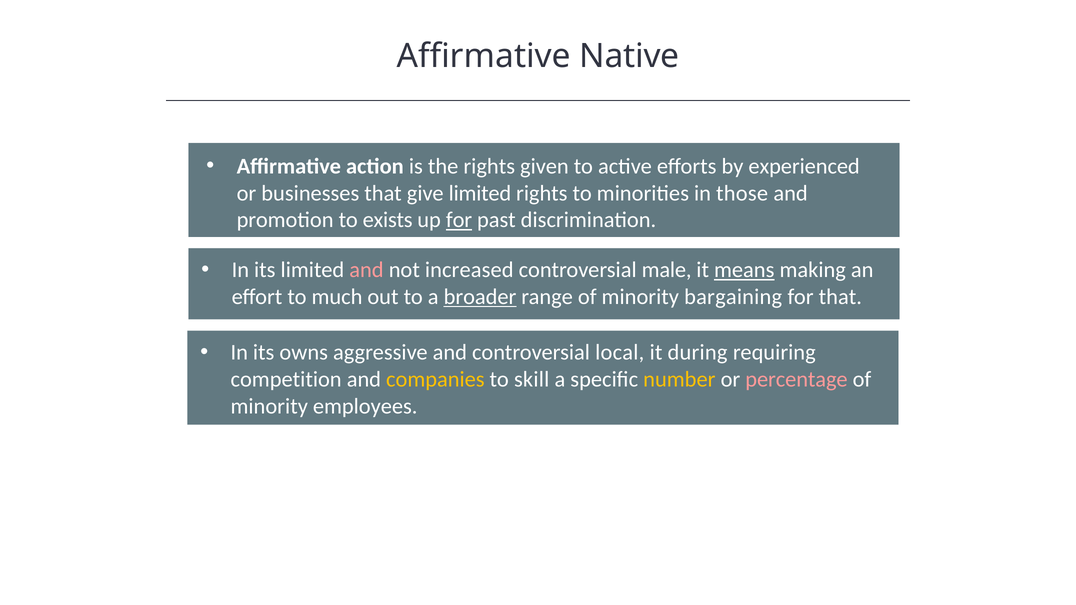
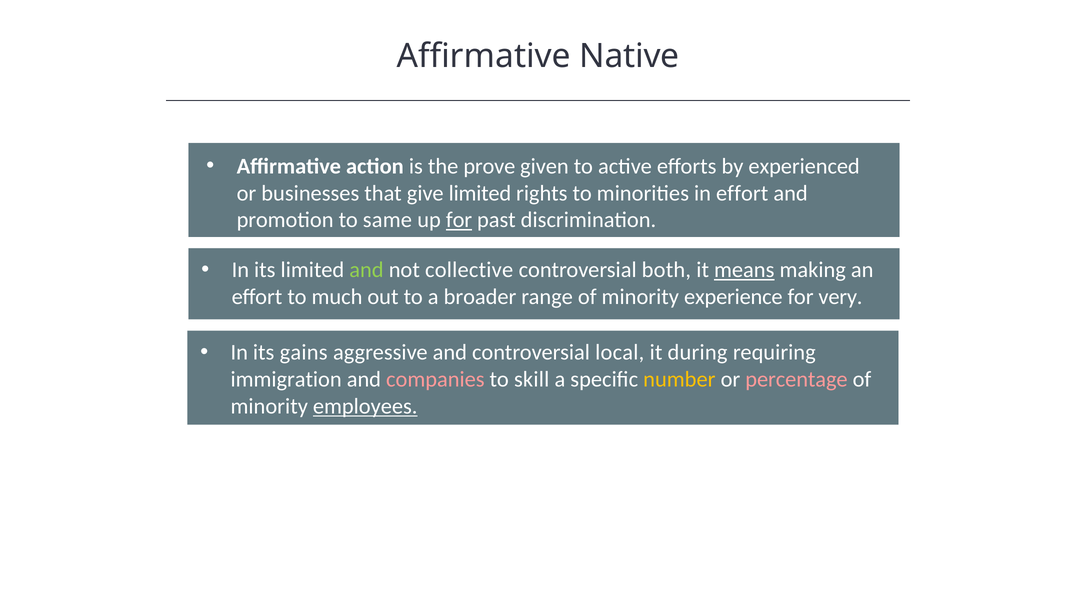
the rights: rights -> prove (489, 166)
in those: those -> effort (742, 193)
exists: exists -> same (387, 220)
and colour: pink -> light green (366, 270)
increased: increased -> collective (469, 270)
male: male -> both (666, 270)
broader underline: present -> none (480, 297)
bargaining: bargaining -> experience (733, 297)
for that: that -> very (840, 297)
owns: owns -> gains (304, 353)
competition: competition -> immigration (286, 380)
companies colour: yellow -> pink (435, 380)
employees underline: none -> present (365, 406)
